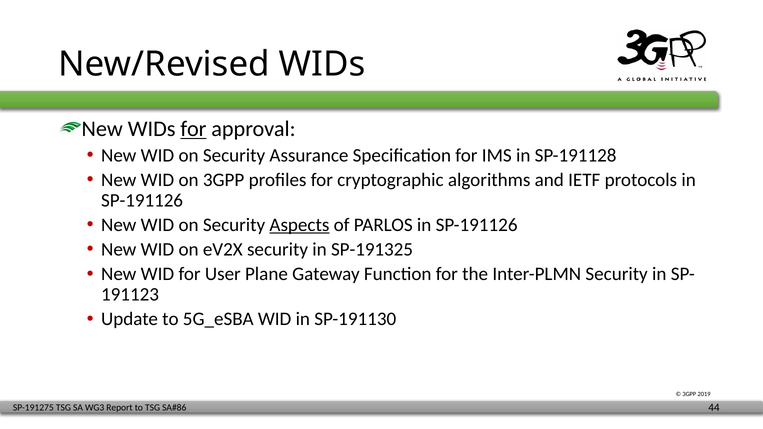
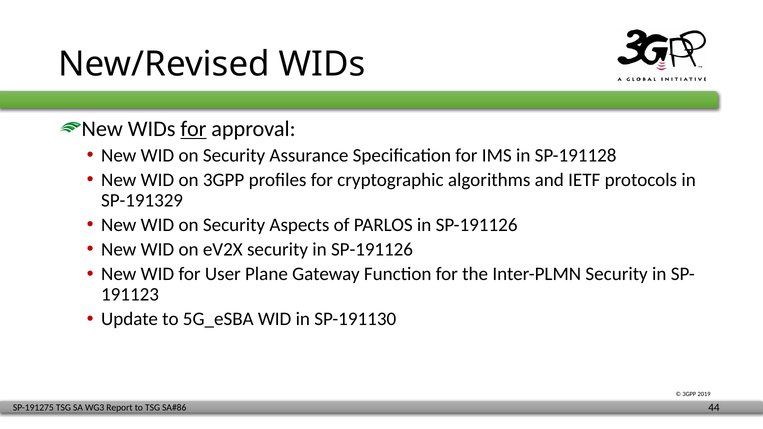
SP-191126: SP-191126 -> SP-191329 (142, 200)
Aspects underline: present -> none (299, 225)
security in SP-191325: SP-191325 -> SP-191126 (372, 250)
